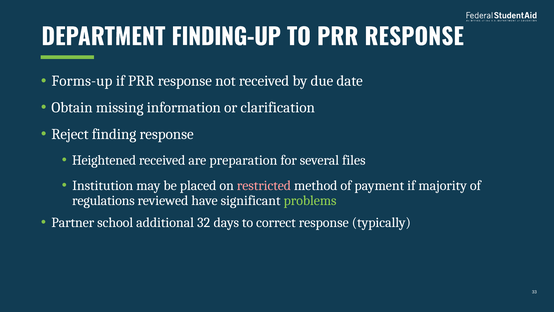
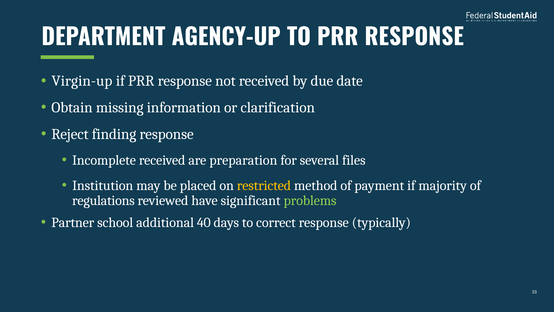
FINDING-UP: FINDING-UP -> AGENCY-UP (226, 37)
Forms-up: Forms-up -> Virgin-up (82, 81)
Heightened: Heightened -> Incomplete (104, 160)
restricted colour: pink -> yellow (264, 185)
32: 32 -> 40 (204, 222)
